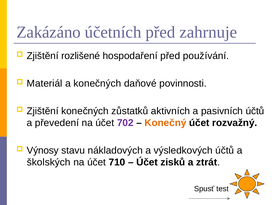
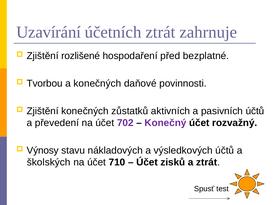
Zakázáno: Zakázáno -> Uzavírání (49, 32)
účetních před: před -> ztrát (160, 32)
používání: používání -> bezplatné (206, 56)
Materiál: Materiál -> Tvorbou (45, 84)
Konečný colour: orange -> purple (165, 123)
